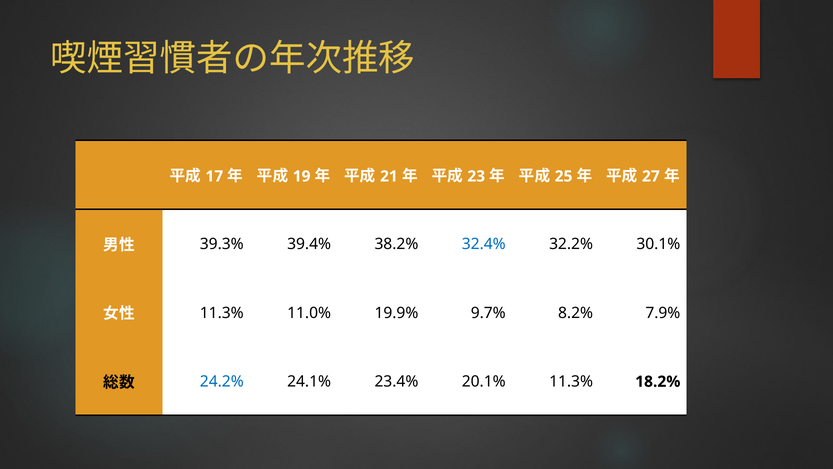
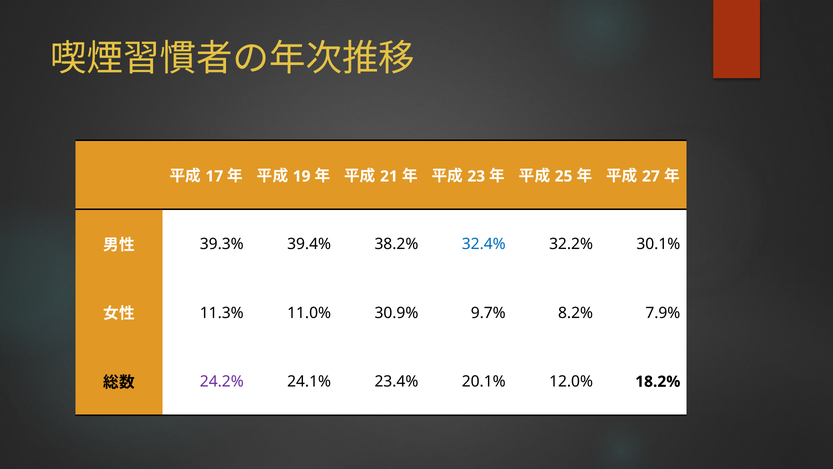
19.9%: 19.9% -> 30.9% (396, 313)
24.2% colour: blue -> purple (222, 381)
20.1% 11.3%: 11.3% -> 12.0% (571, 381)
